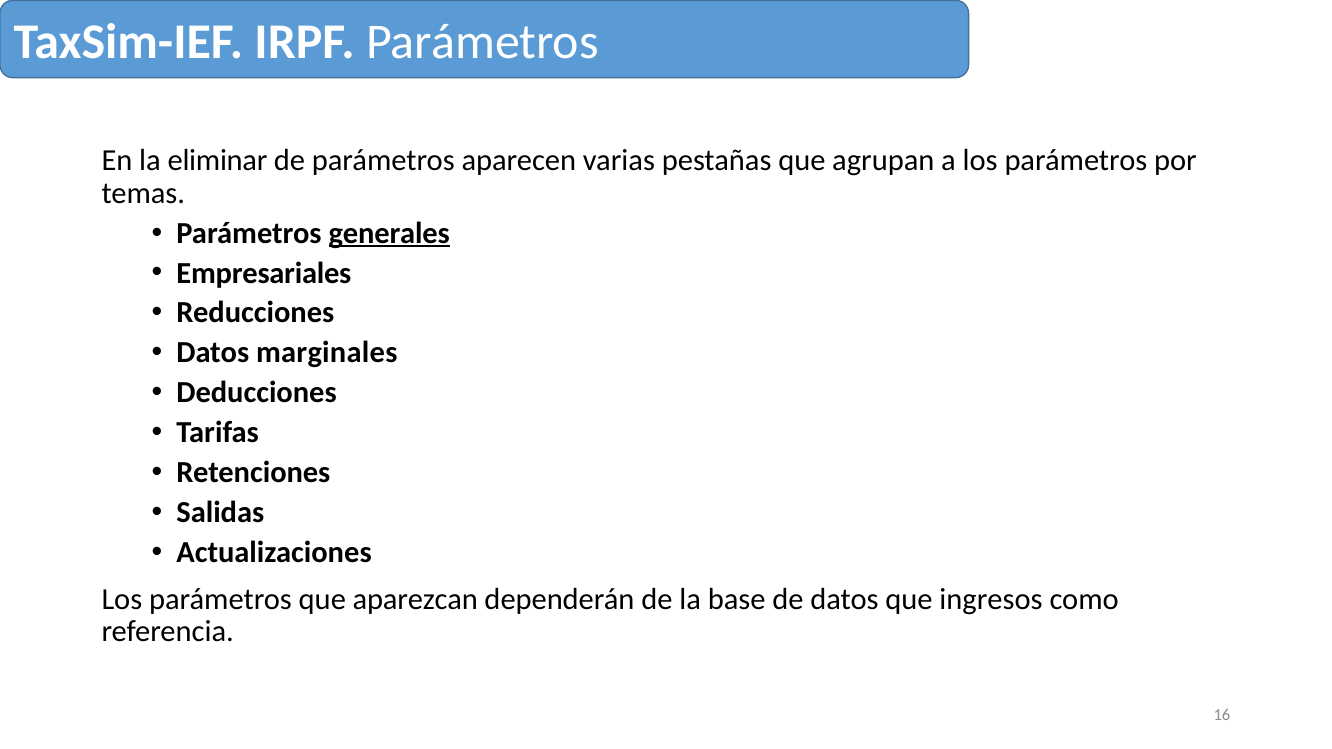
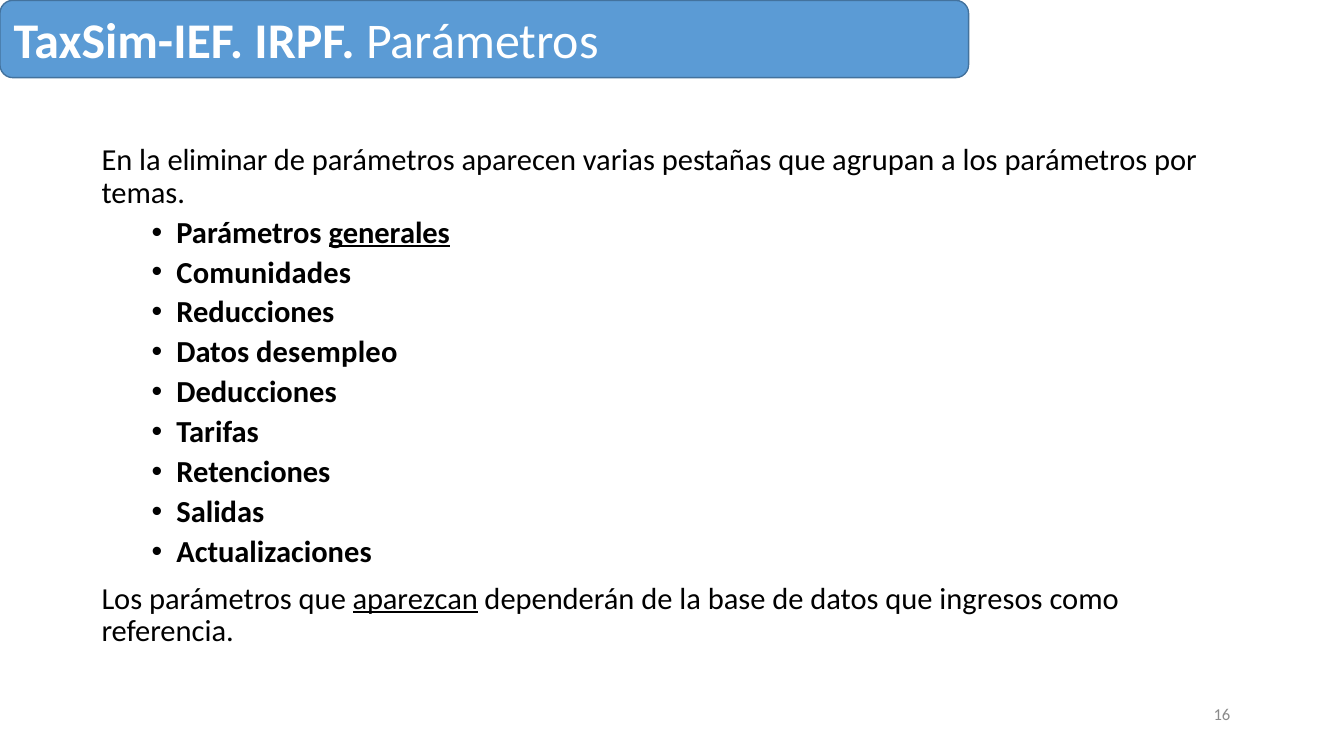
Empresariales: Empresariales -> Comunidades (264, 273)
marginales: marginales -> desempleo (327, 353)
aparezcan underline: none -> present (415, 599)
